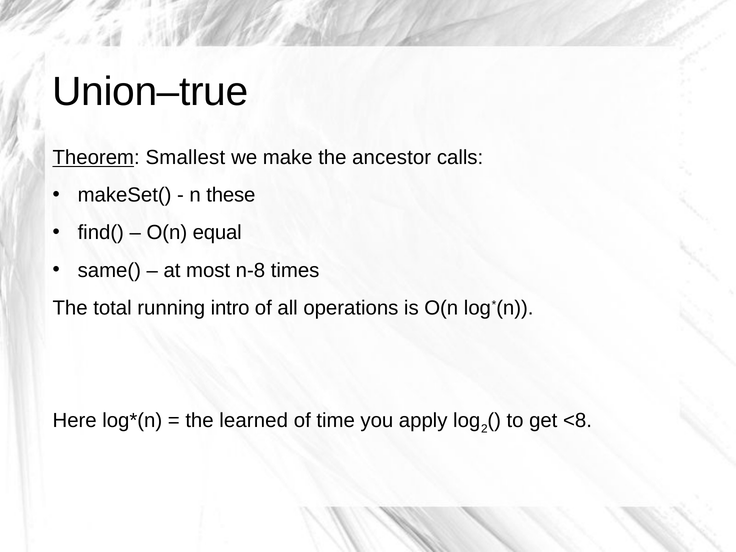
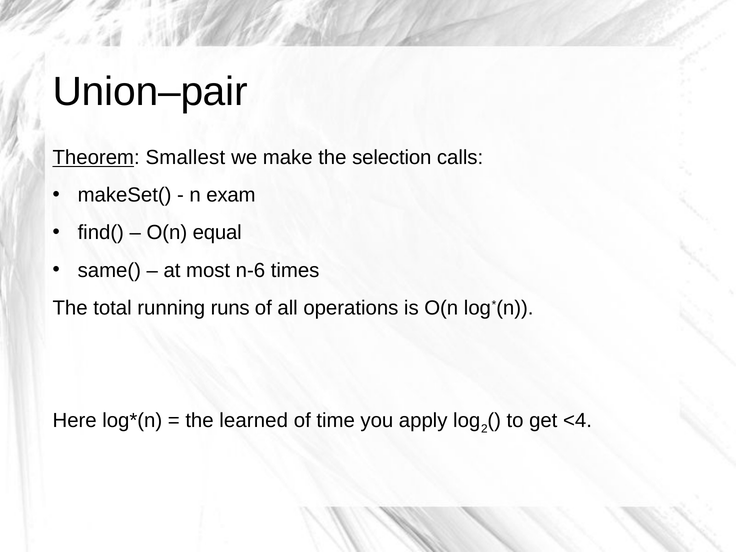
Union–true: Union–true -> Union–pair (150, 92)
ancestor: ancestor -> selection (392, 158)
these: these -> exam (231, 195)
n-8: n-8 -> n-6 (250, 270)
intro: intro -> runs (230, 308)
<8: <8 -> <4 (577, 421)
